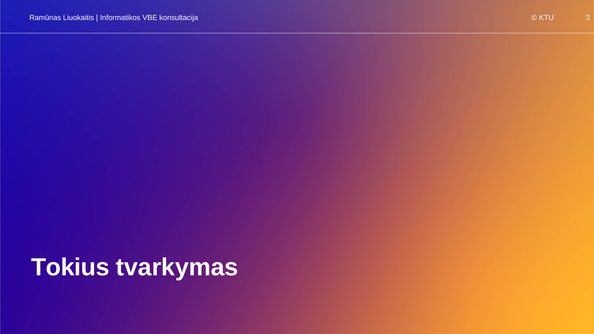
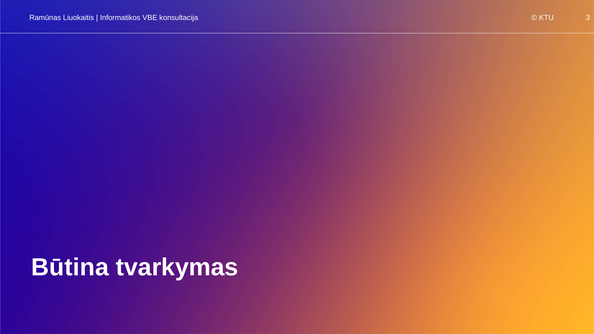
Tokius: Tokius -> Būtina (70, 267)
